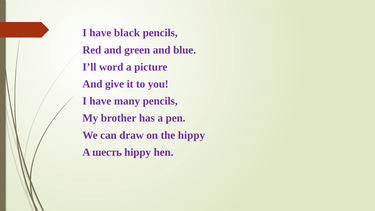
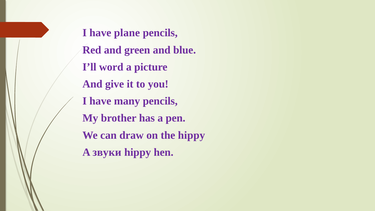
black: black -> plane (127, 33)
шесть: шесть -> звуки (107, 152)
